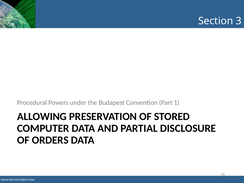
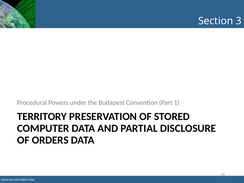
ALLOWING: ALLOWING -> TERRITORY (42, 117)
